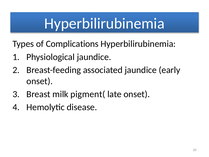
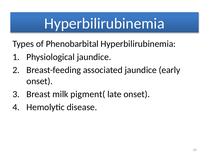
Complications: Complications -> Phenobarbital (72, 44)
